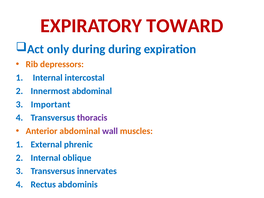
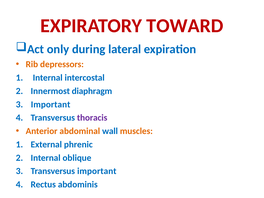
during during: during -> lateral (125, 49)
Innermost abdominal: abdominal -> diaphragm (92, 91)
wall colour: purple -> blue (110, 131)
Transversus innervates: innervates -> important (97, 171)
